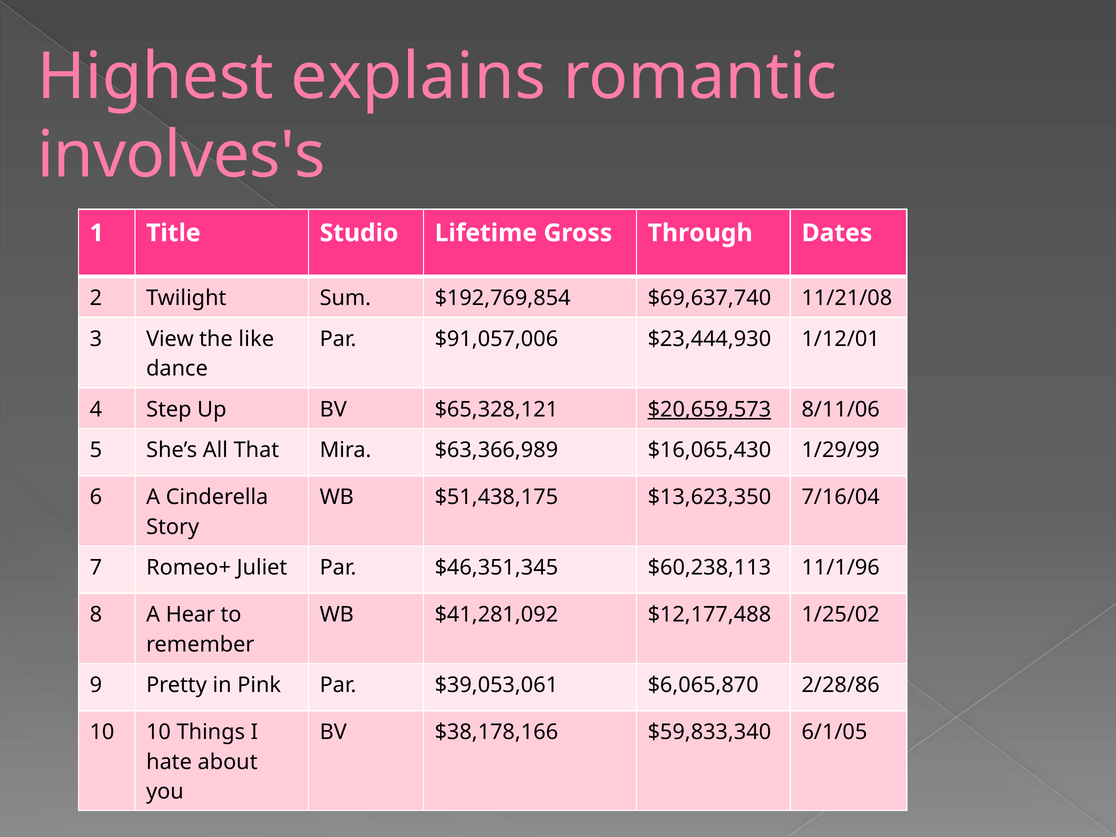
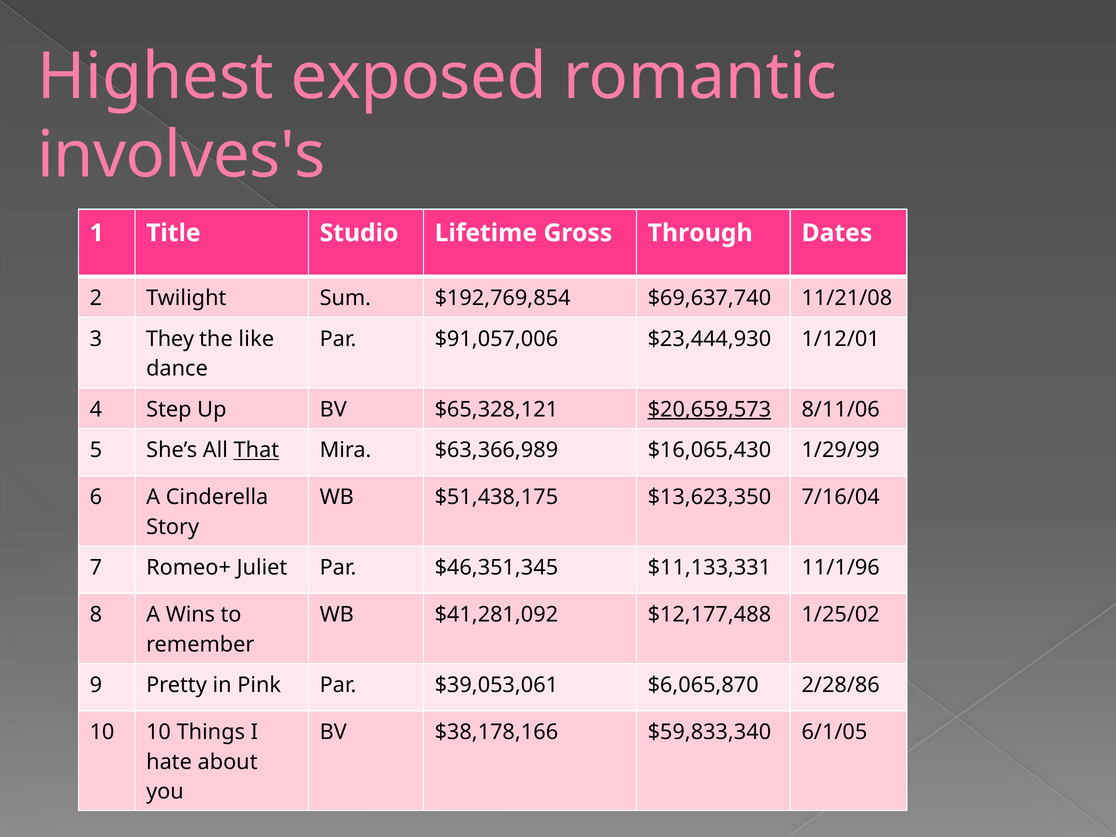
explains: explains -> exposed (419, 77)
View: View -> They (170, 339)
That underline: none -> present (256, 450)
$60,238,113: $60,238,113 -> $11,133,331 (709, 568)
Hear: Hear -> Wins (190, 615)
